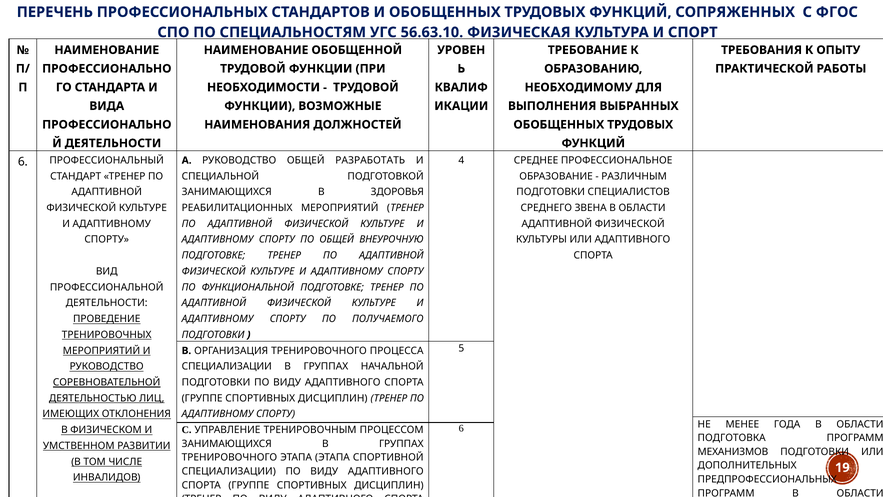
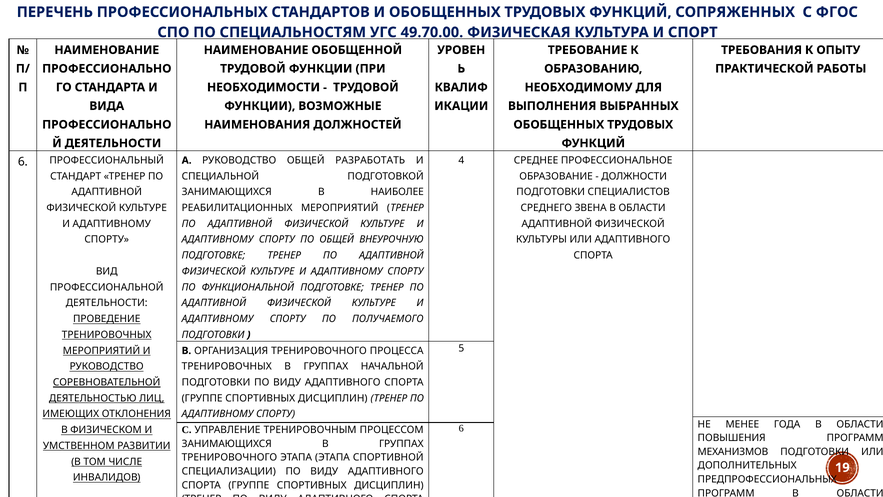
56.63.10: 56.63.10 -> 49.70.00 (432, 32)
РАЗЛИЧНЫМ: РАЗЛИЧНЫМ -> ДОЛЖНОСТИ (634, 176)
ЗДОРОВЬЯ: ЗДОРОВЬЯ -> НАИБОЛЕЕ (397, 192)
СПЕЦИАЛИЗАЦИИ: СПЕЦИАЛИЗАЦИИ -> ТРЕНИРОВОЧНЫХ (227, 366)
ПОДГОТОВКА: ПОДГОТОВКА -> ПОВЫШЕНИЯ (732, 438)
